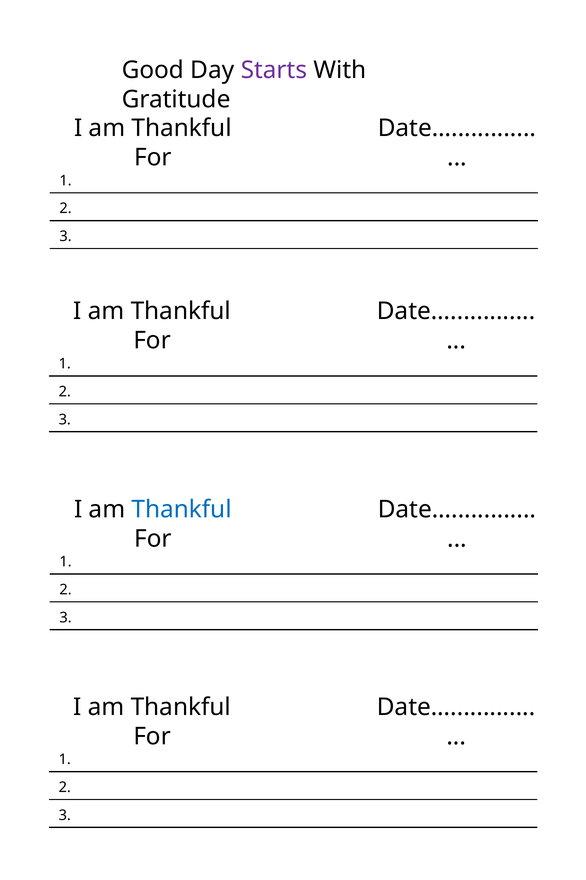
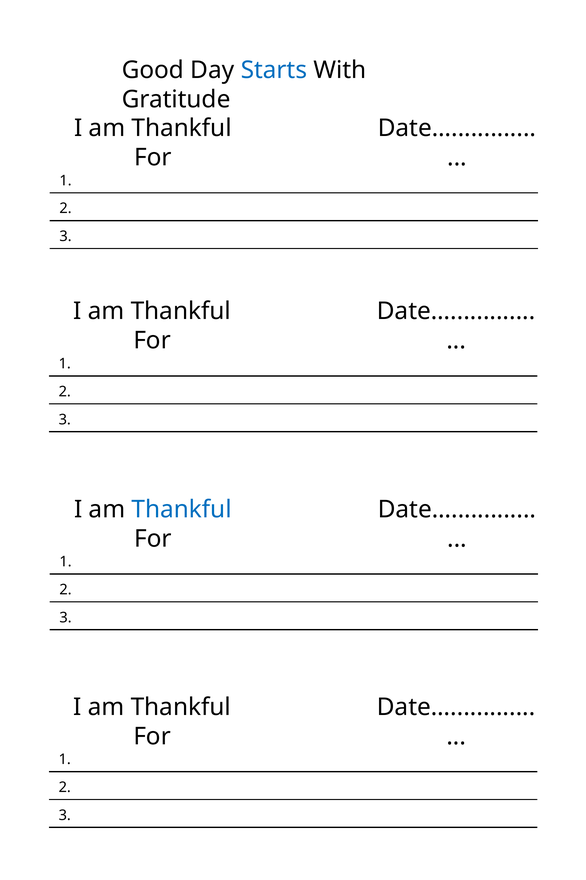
Starts colour: purple -> blue (274, 70)
